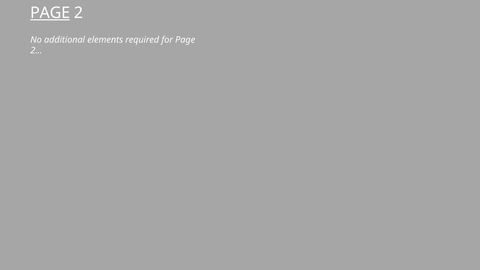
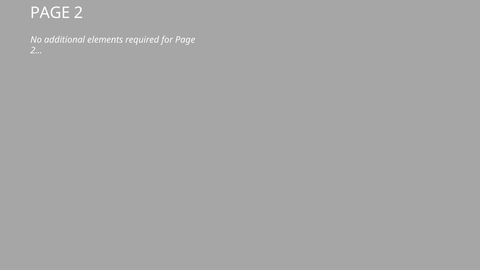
PAGE underline: present -> none (50, 13)
